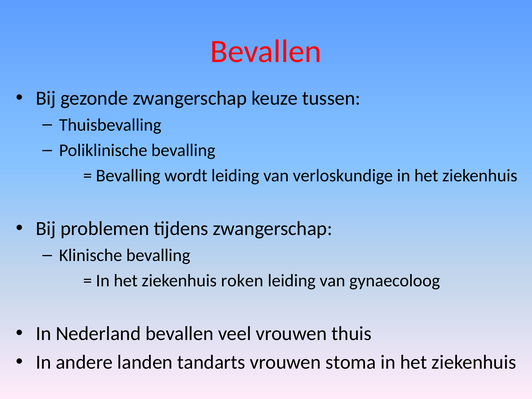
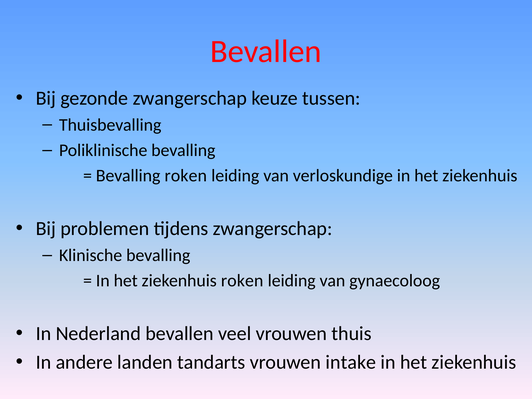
Bevalling wordt: wordt -> roken (186, 176)
stoma: stoma -> intake (351, 362)
